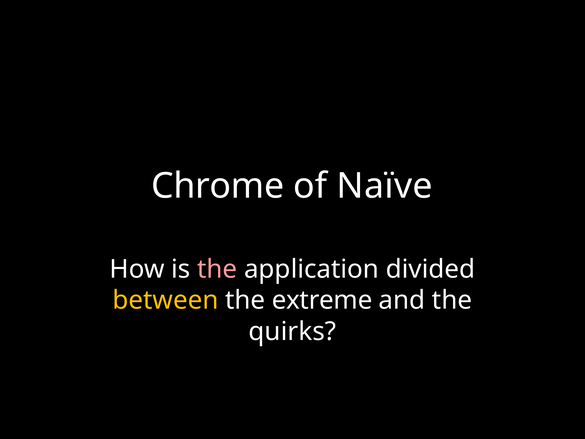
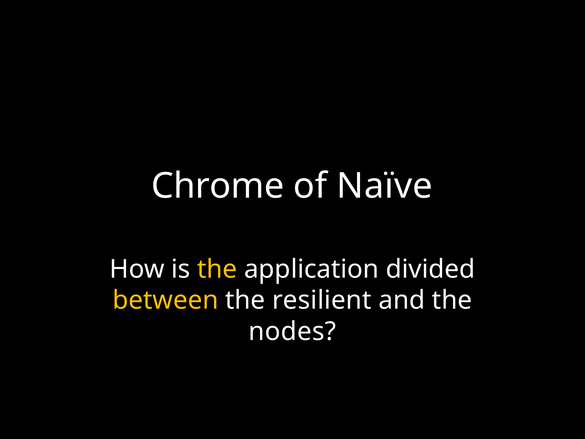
the colour: pink -> yellow (217, 269)
extreme: extreme -> resilient (322, 300)
quirks: quirks -> nodes (292, 331)
